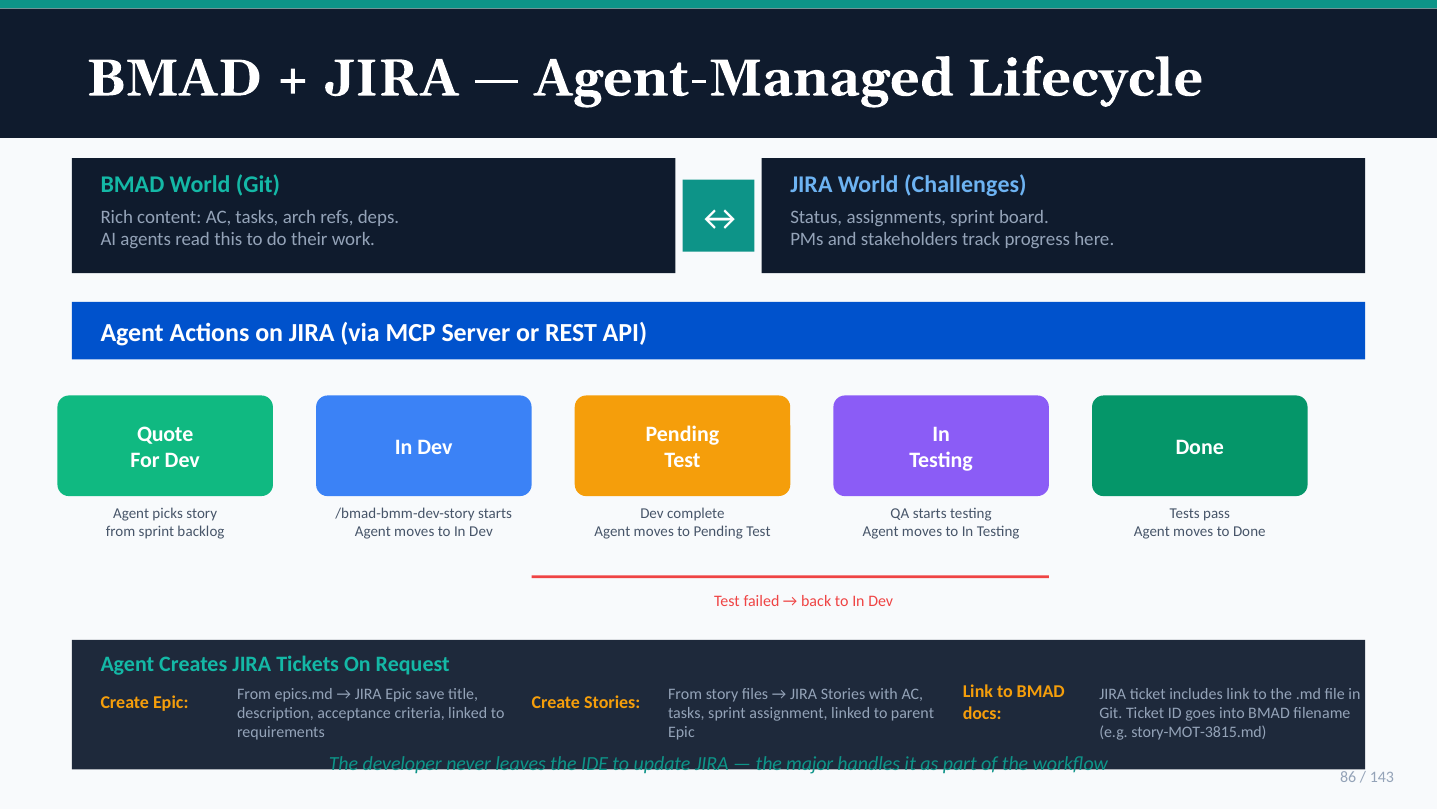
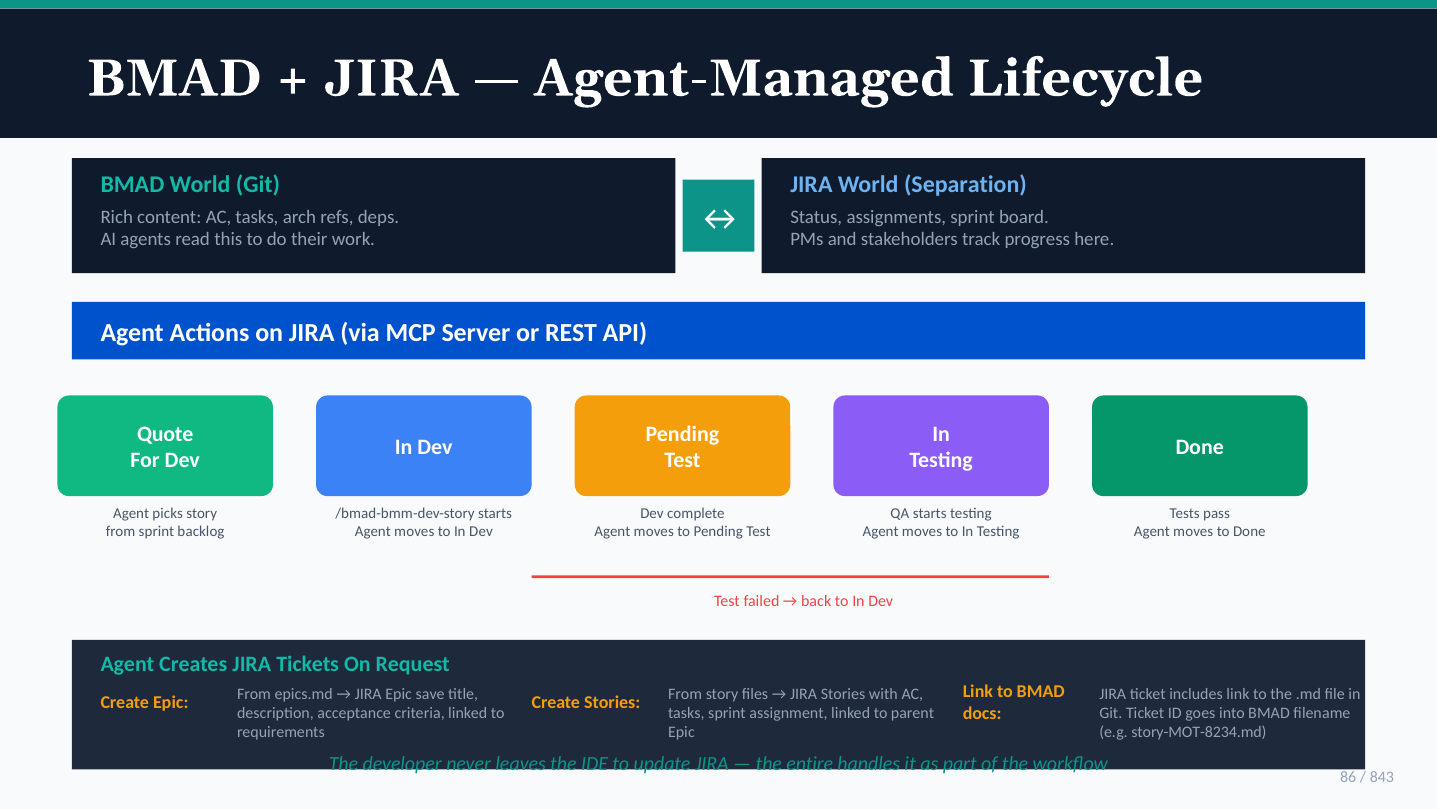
Challenges: Challenges -> Separation (965, 184)
story-MOT-3815.md: story-MOT-3815.md -> story-MOT-8234.md (1199, 731)
major: major -> entire (810, 763)
143: 143 -> 843 (1382, 777)
